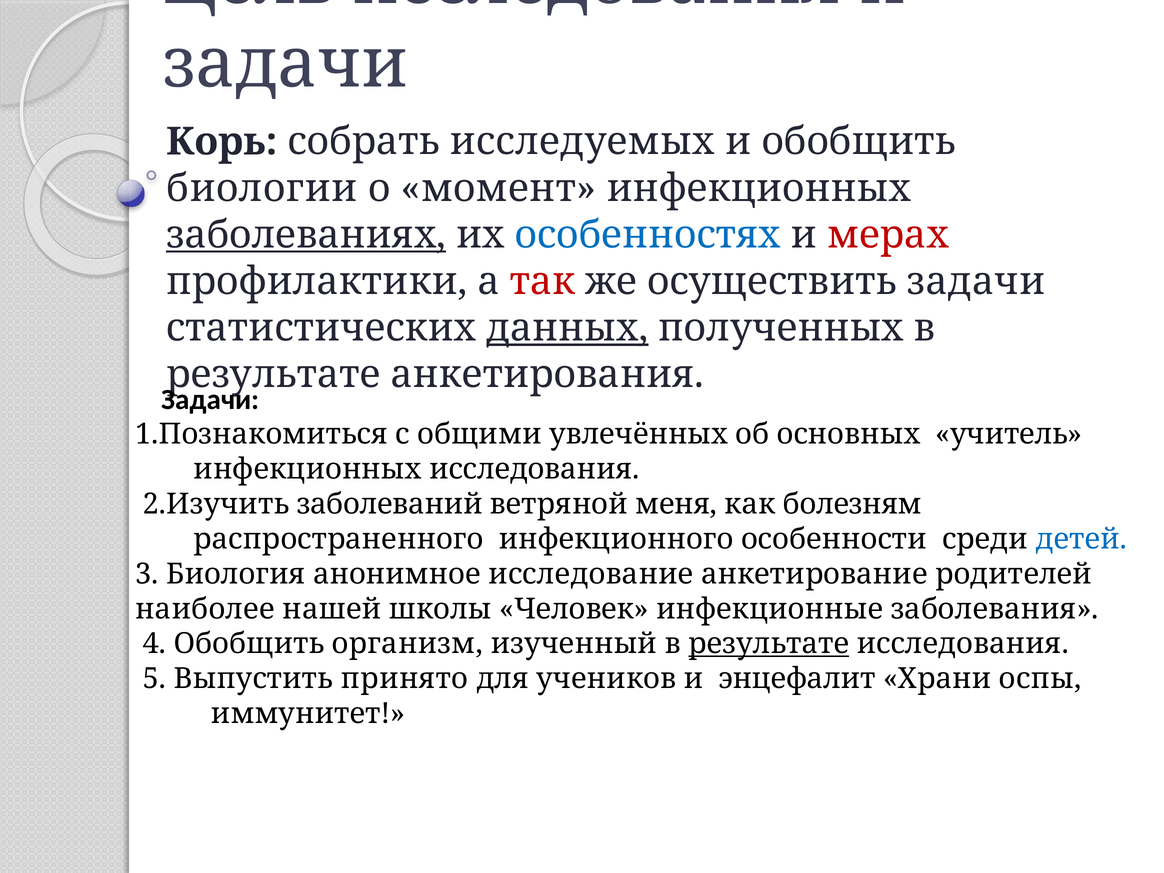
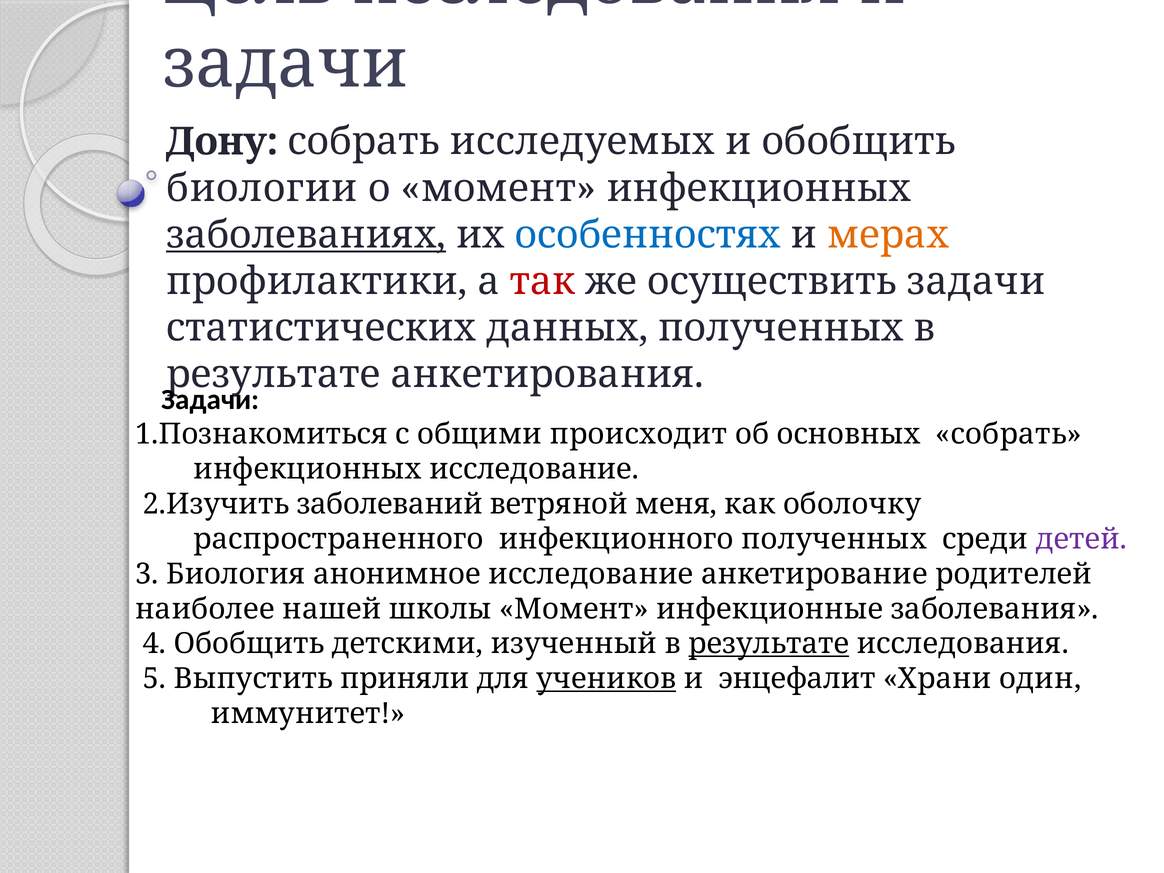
Корь: Корь -> Дону (222, 142)
мерах colour: red -> orange (888, 235)
данных underline: present -> none (567, 328)
увлечённых: увлечённых -> происходит (638, 434)
основных учитель: учитель -> собрать (1009, 434)
инфекционных исследования: исследования -> исследование (534, 469)
болезням: болезням -> оболочку (852, 504)
инфекционного особенности: особенности -> полученных (834, 539)
детей colour: blue -> purple (1081, 539)
школы Человек: Человек -> Момент (574, 609)
организм: организм -> детскими (407, 644)
принято: принято -> приняли (405, 679)
учеников underline: none -> present (606, 679)
оспы: оспы -> один (1040, 679)
